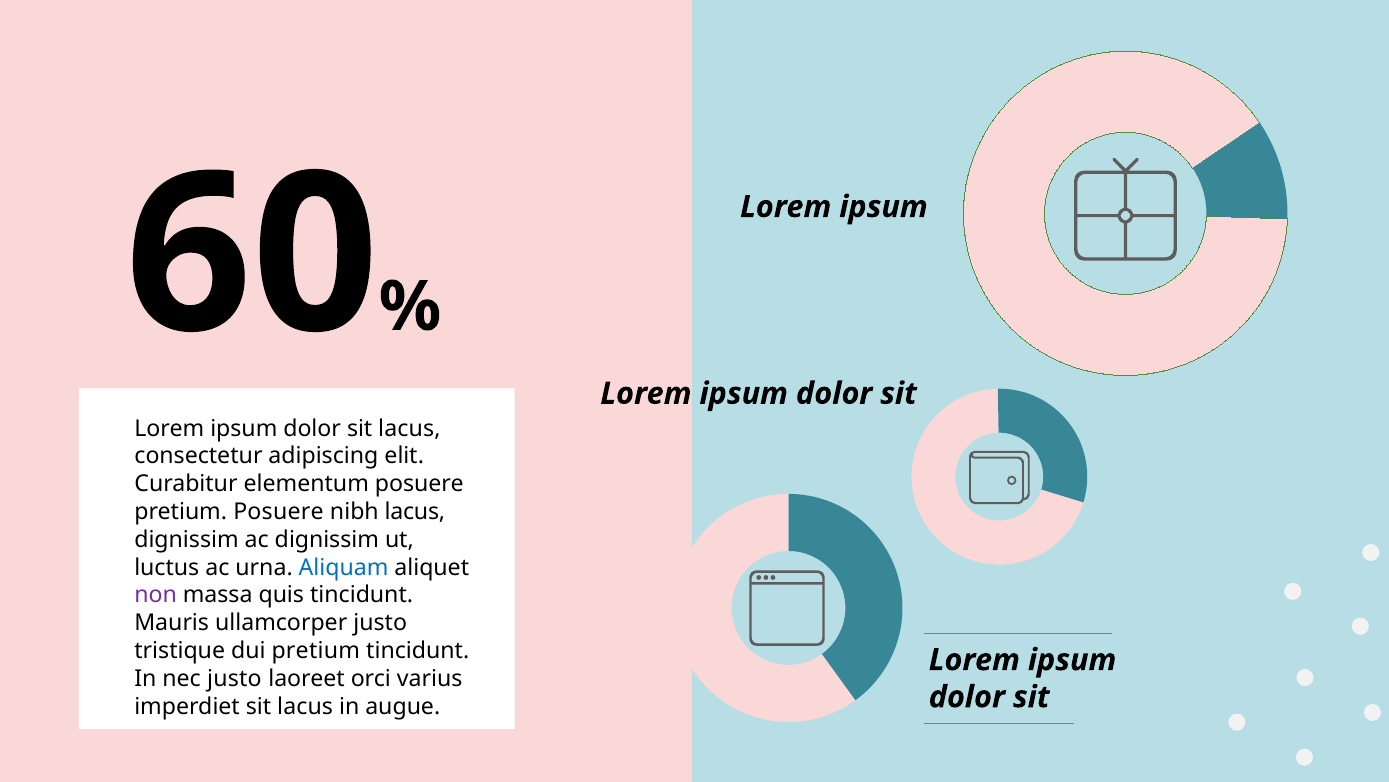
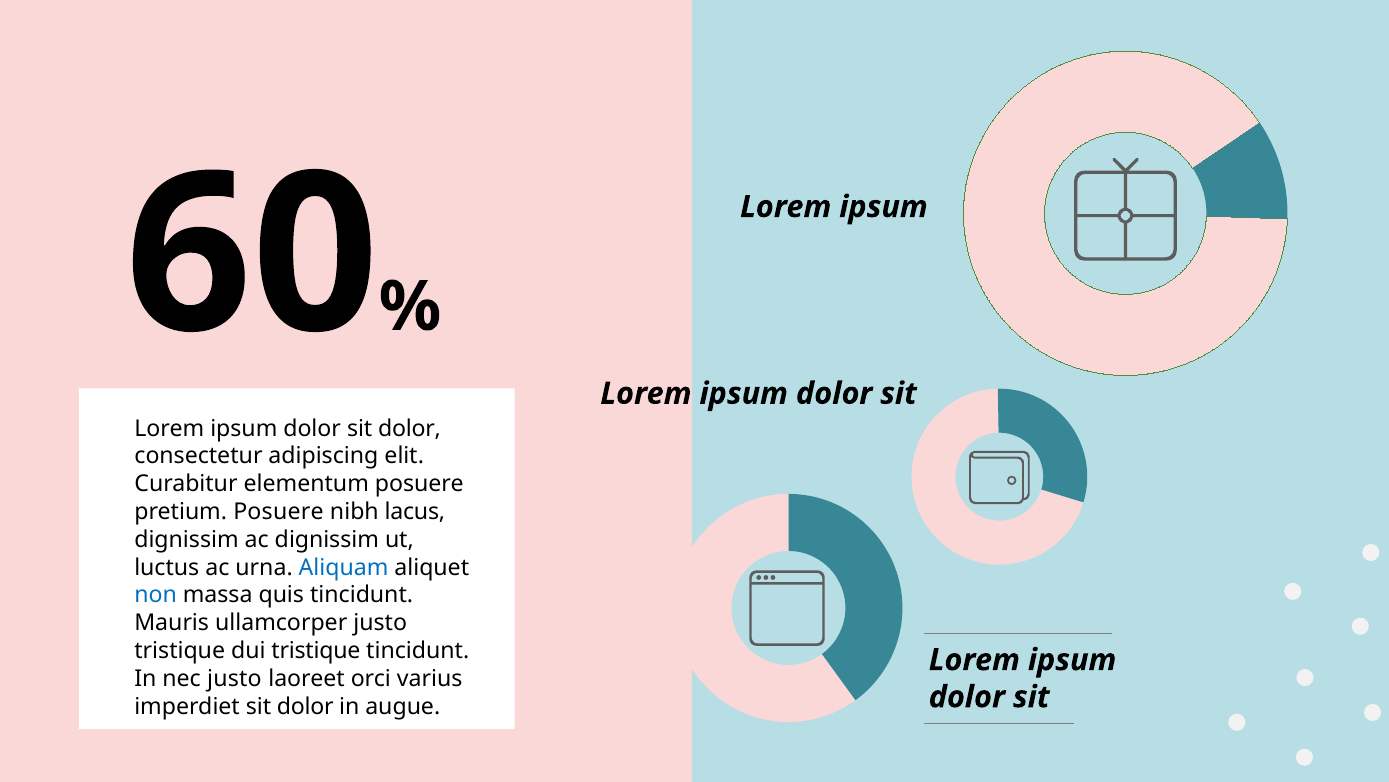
lacus: lacus -> dolor (410, 428)
non colour: purple -> blue (156, 595)
dui pretium: pretium -> tristique (316, 650)
imperdiet sit lacus: lacus -> dolor (305, 706)
